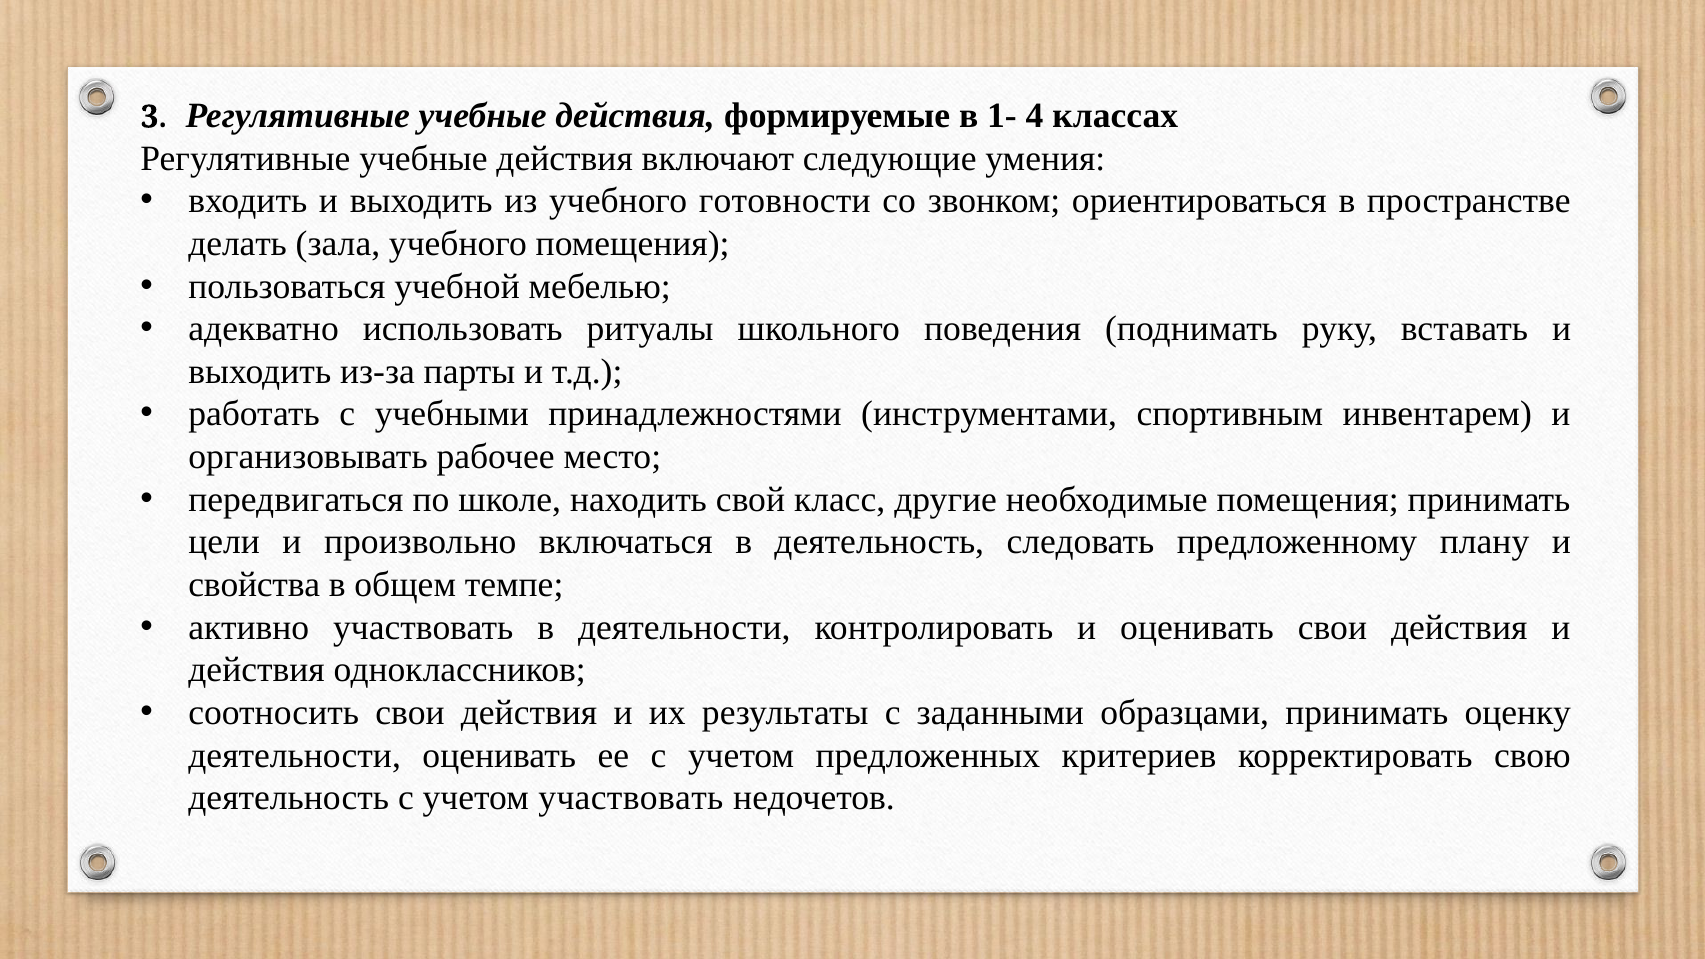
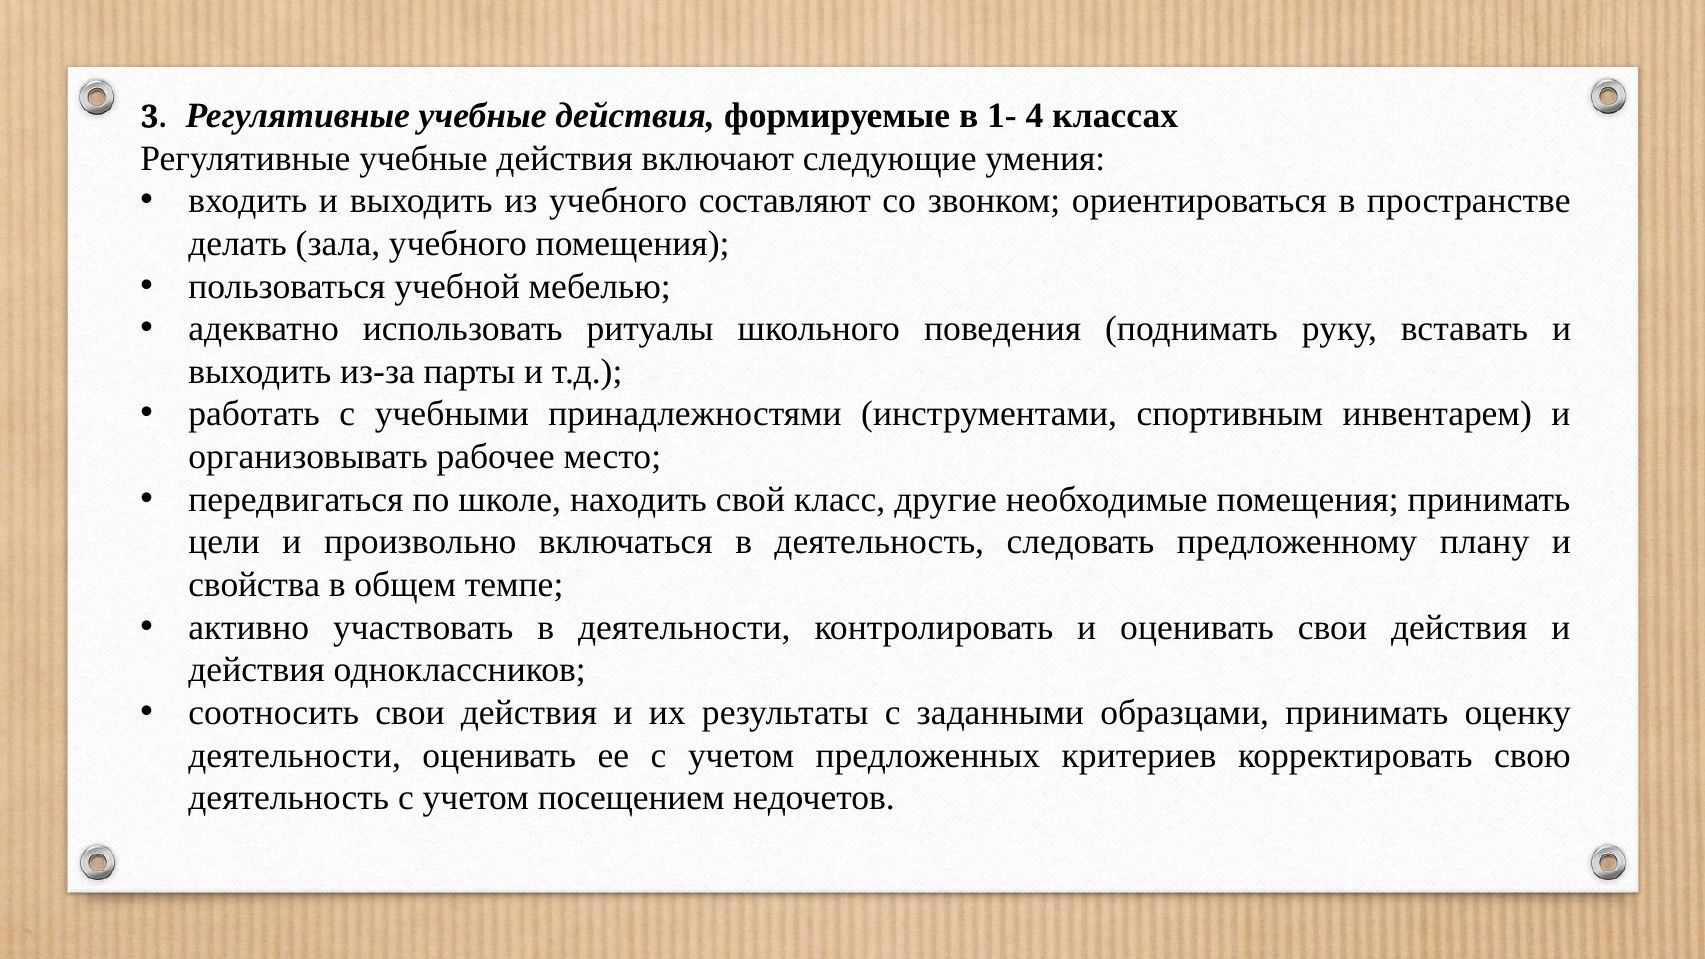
готовности: готовности -> составляют (785, 201)
учетом участвовать: участвовать -> посещением (631, 798)
